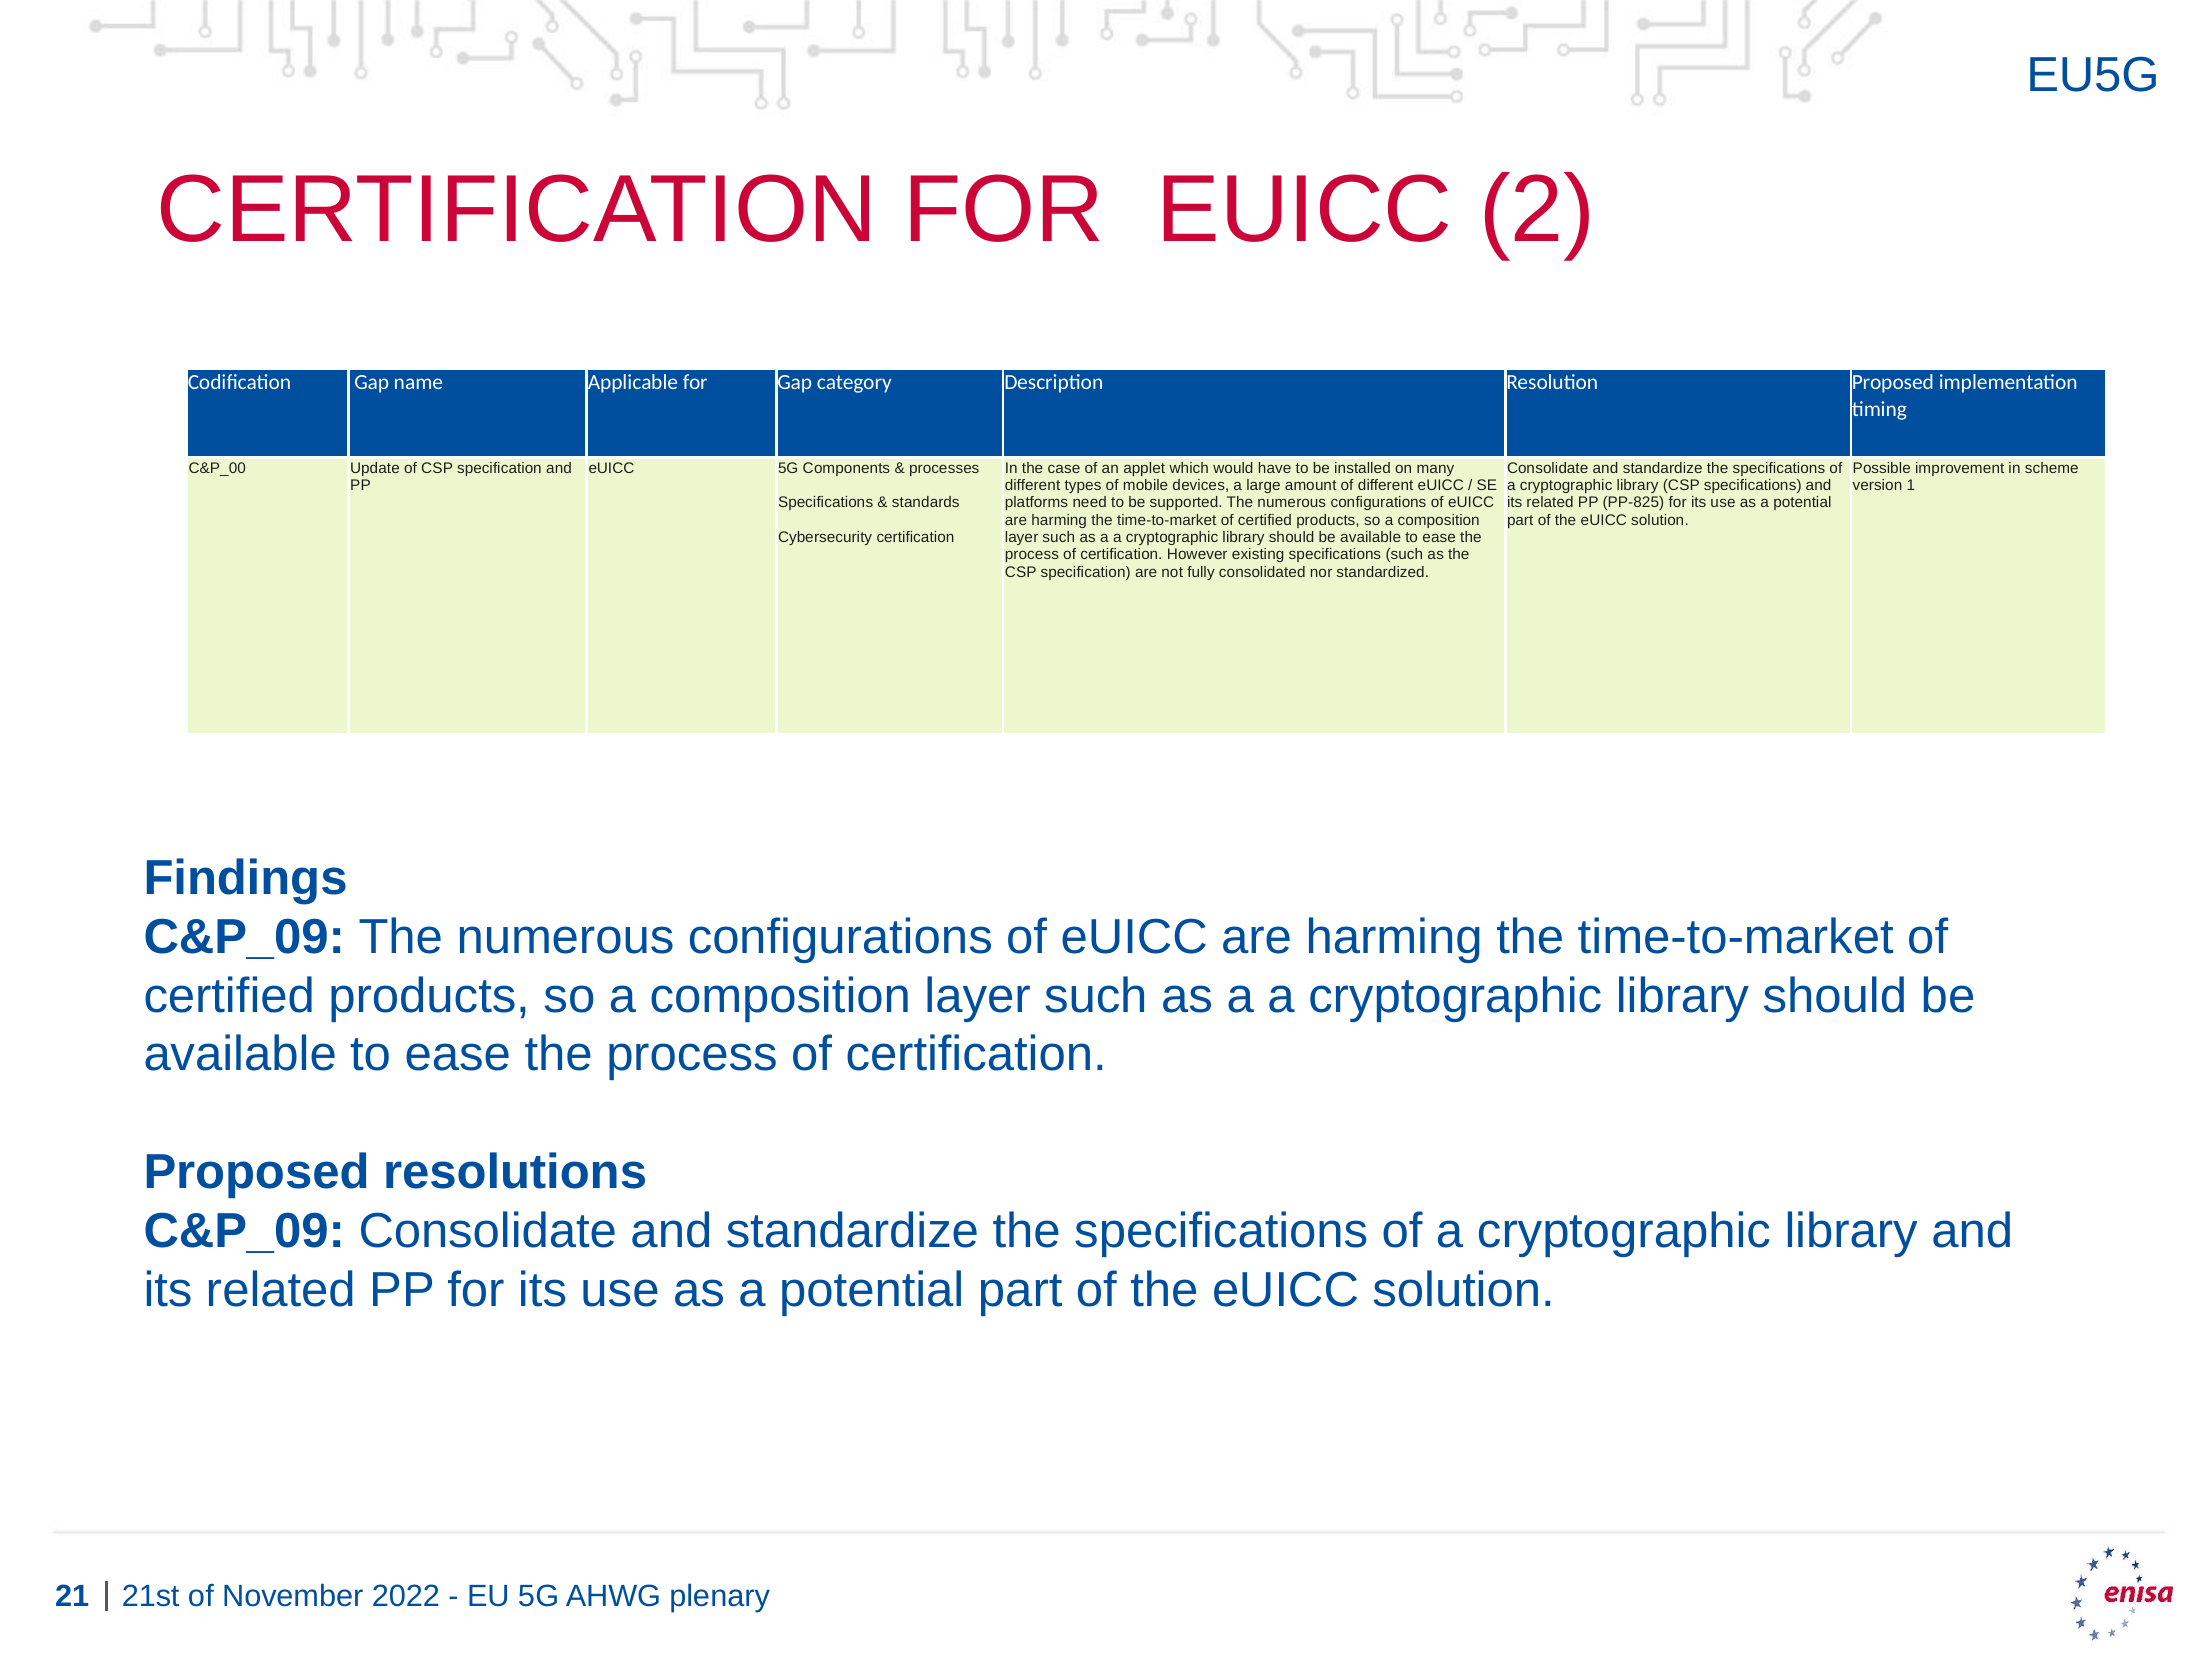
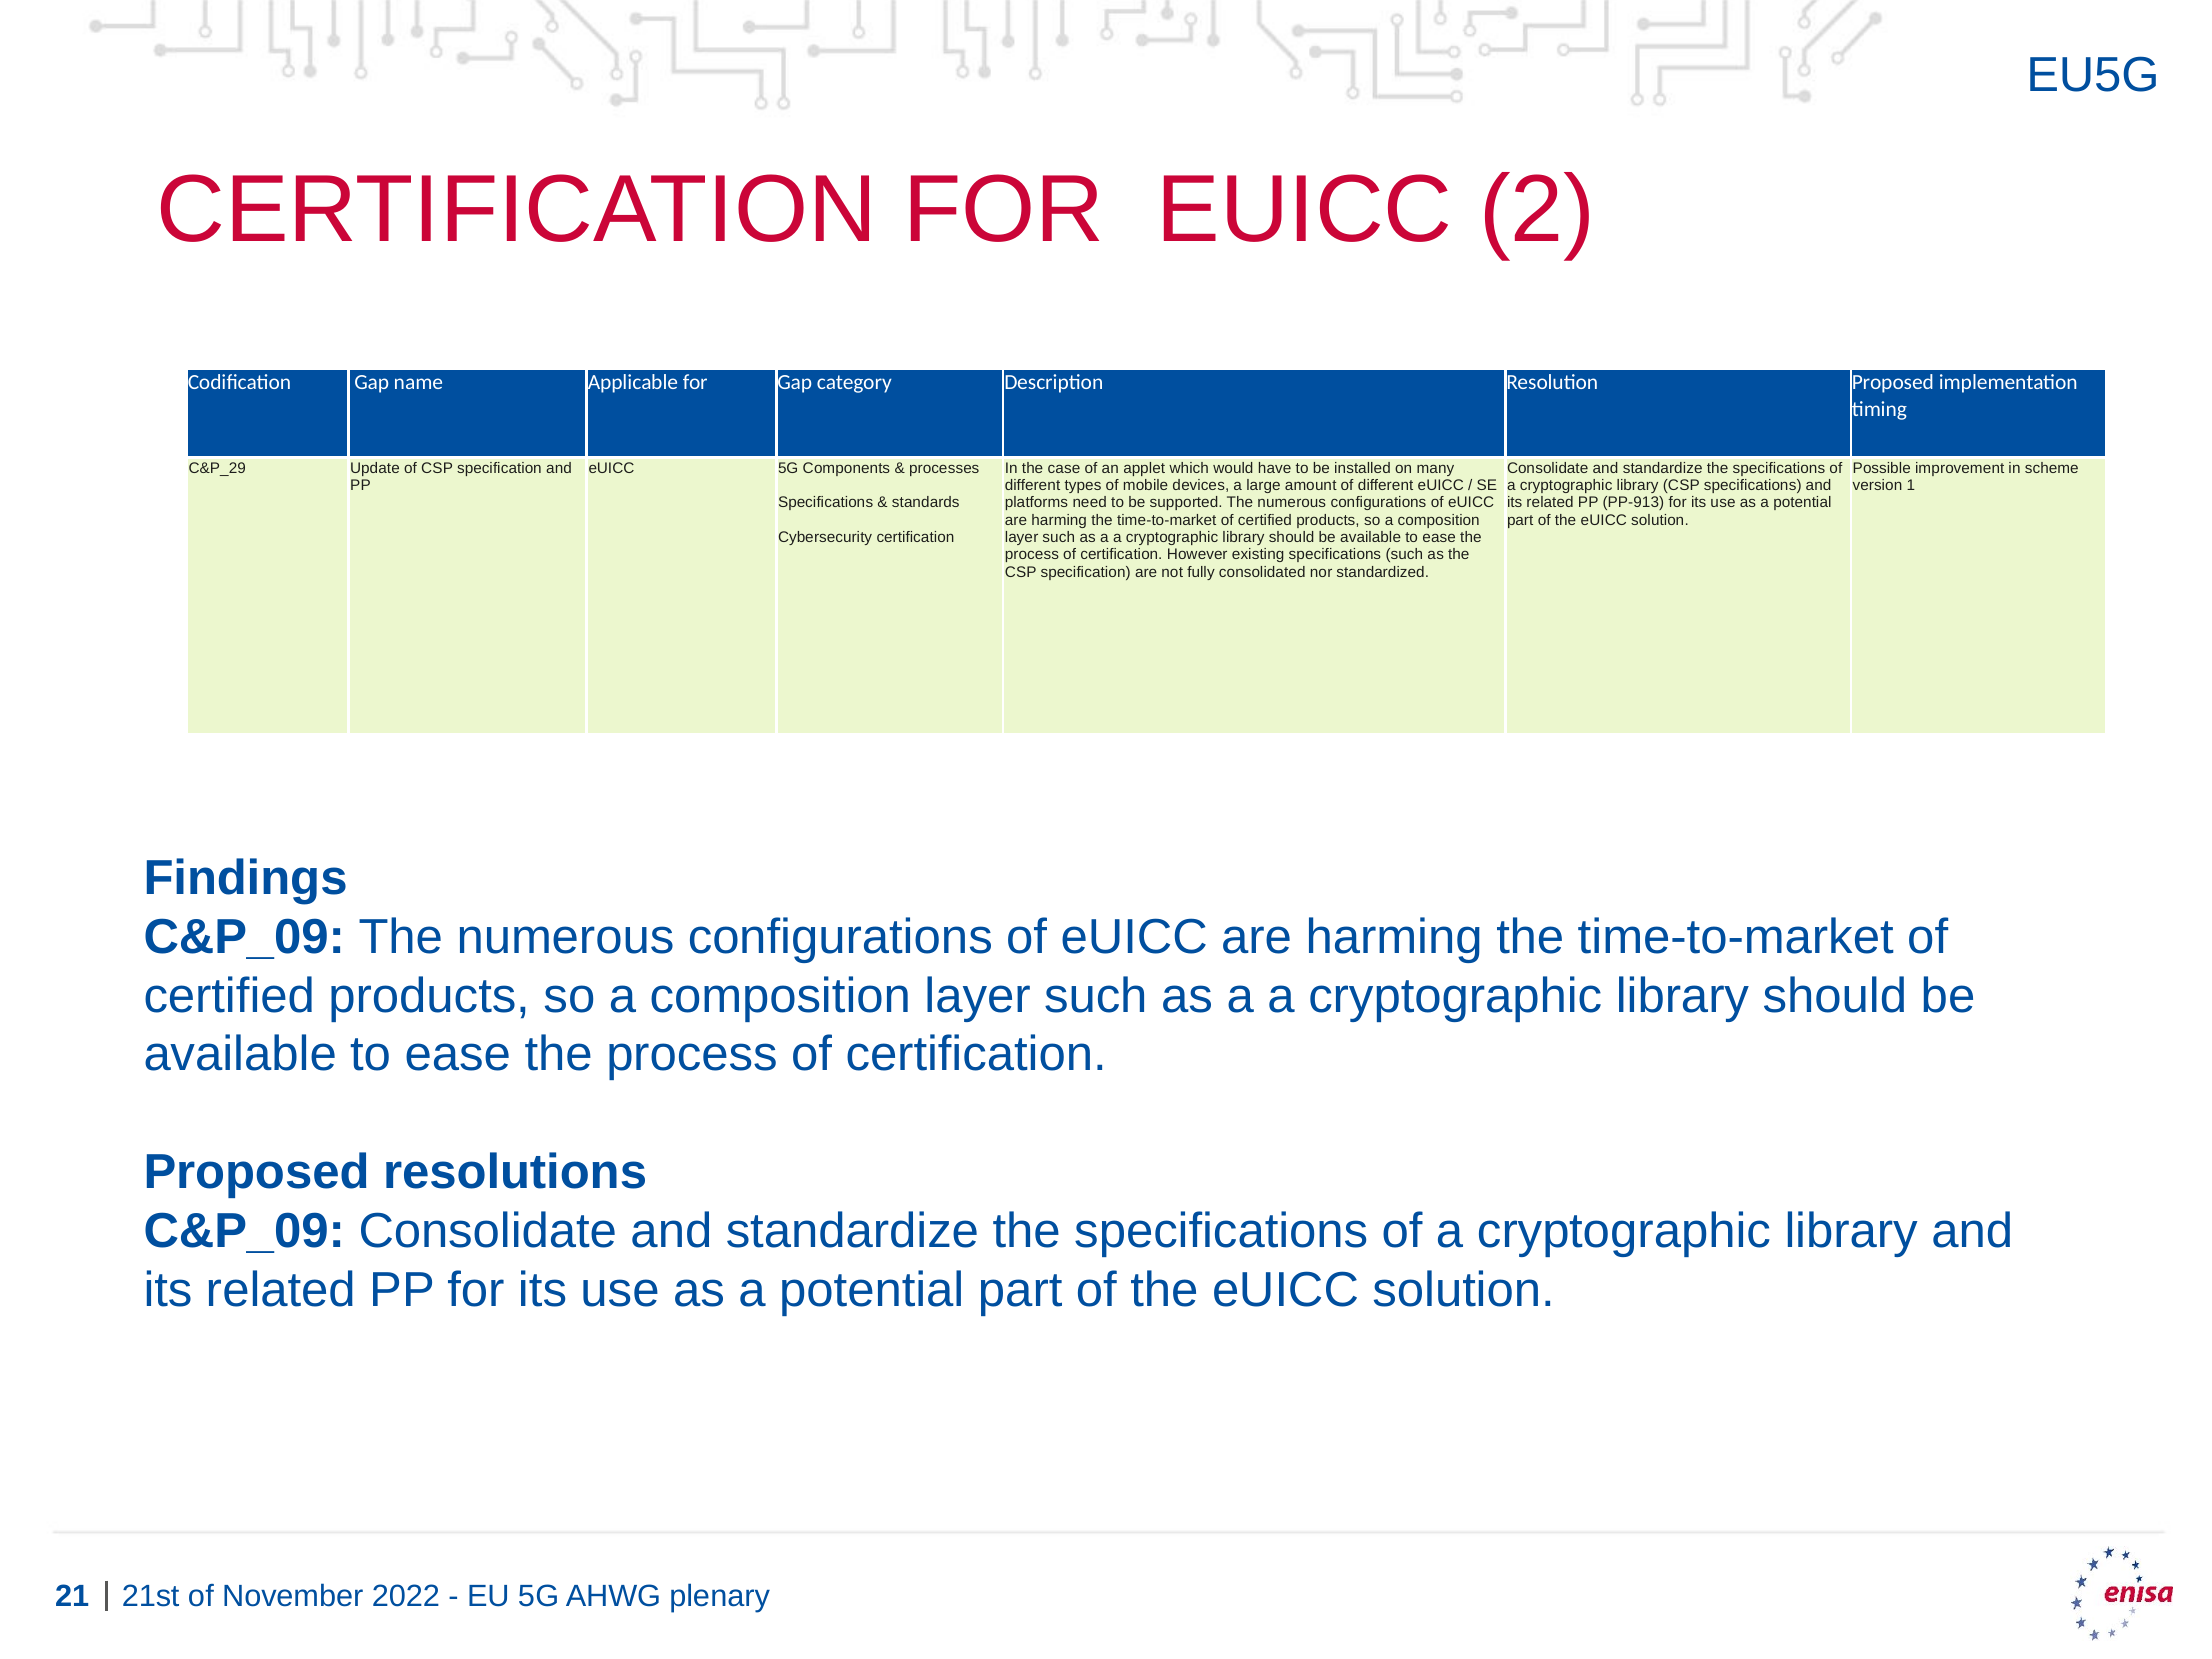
C&P_00: C&P_00 -> C&P_29 (217, 468)
PP-825: PP-825 -> PP-913 (1633, 503)
